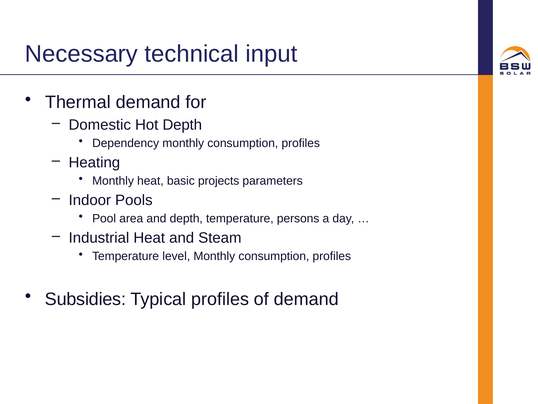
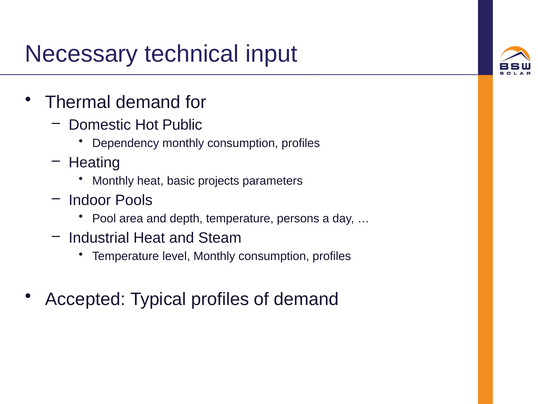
Hot Depth: Depth -> Public (182, 125)
Subsidies: Subsidies -> Accepted (85, 299)
